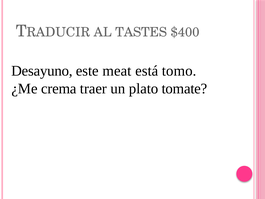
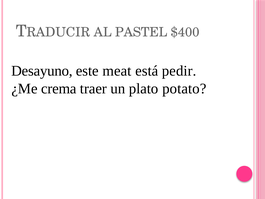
TASTES: TASTES -> PASTEL (141, 32)
tomo: tomo -> pedir (179, 71)
tomate: tomate -> potato (184, 88)
